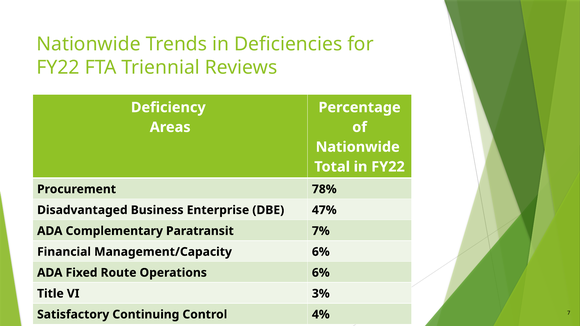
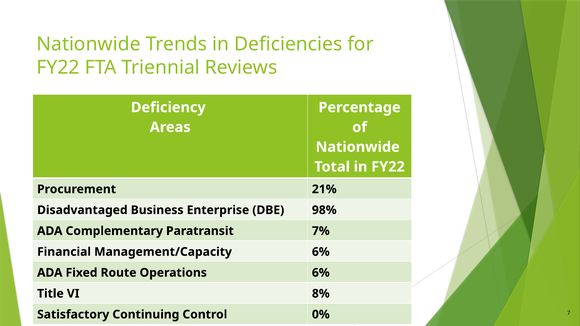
78%: 78% -> 21% (324, 189)
47%: 47% -> 98% (324, 210)
3%: 3% -> 8% (321, 294)
4%: 4% -> 0% (321, 315)
